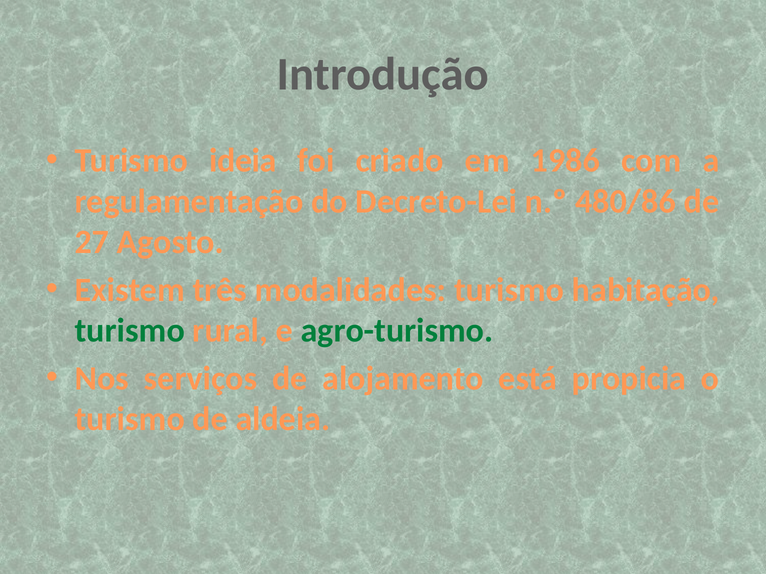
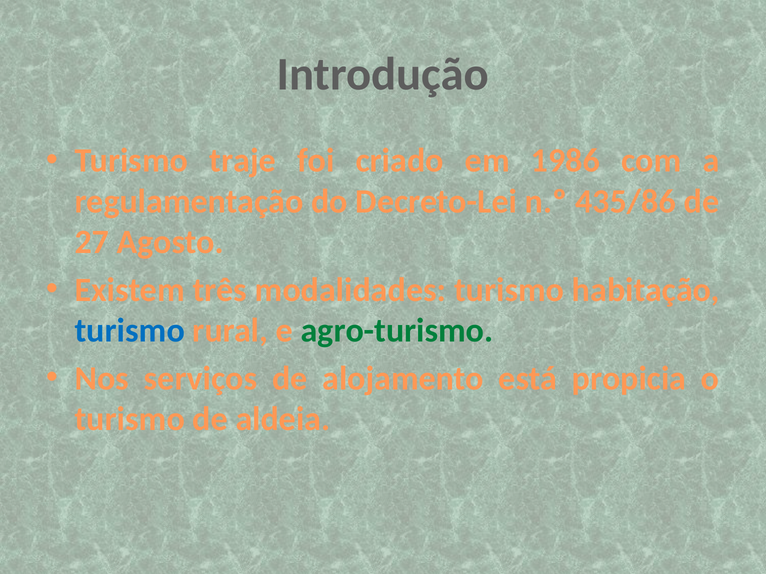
ideia: ideia -> traje (243, 161)
480/86: 480/86 -> 435/86 (625, 202)
turismo colour: green -> blue (130, 331)
